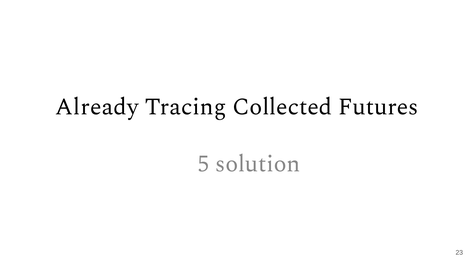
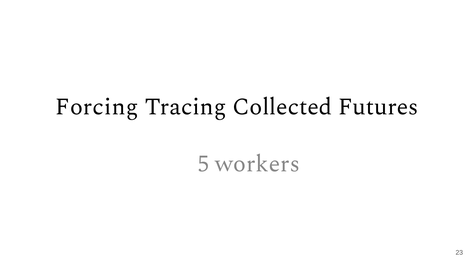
Already: Already -> Forcing (97, 107)
solution: solution -> workers (258, 163)
